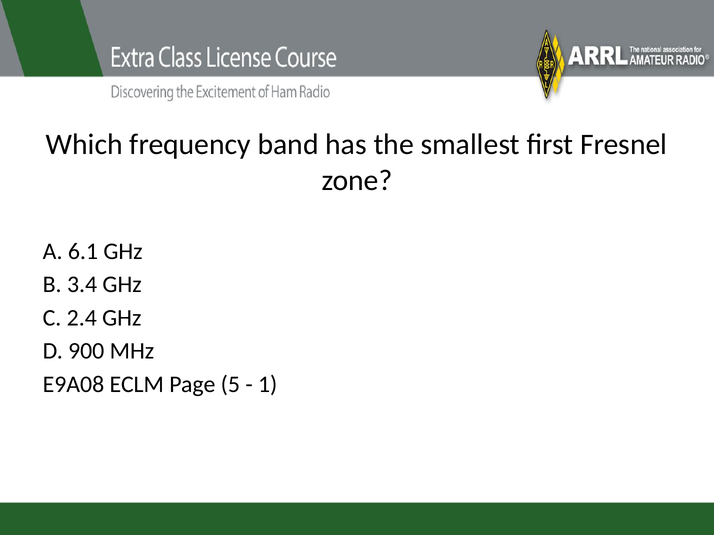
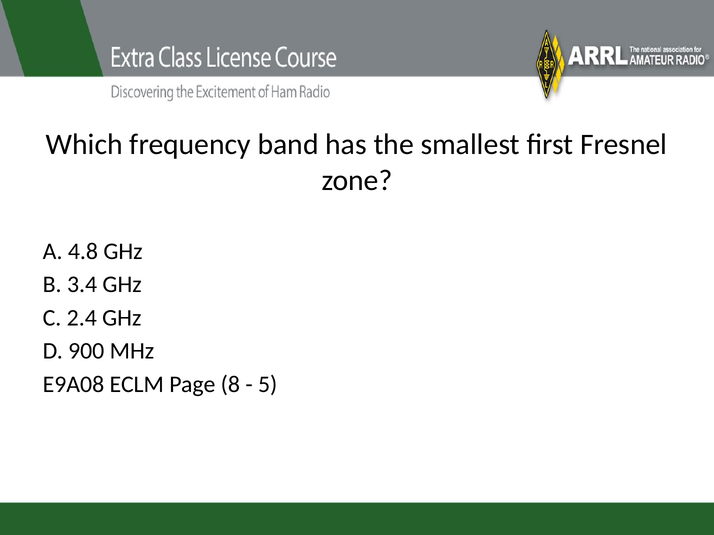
6.1: 6.1 -> 4.8 (83, 252)
5: 5 -> 8 (230, 385)
1: 1 -> 5 (268, 385)
